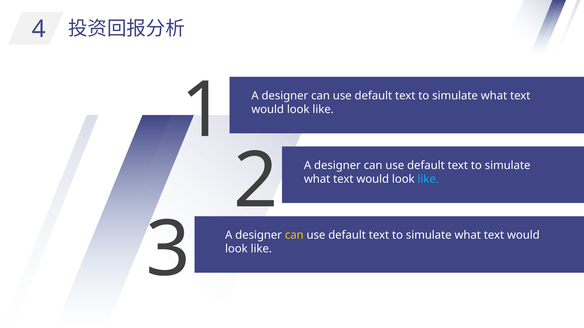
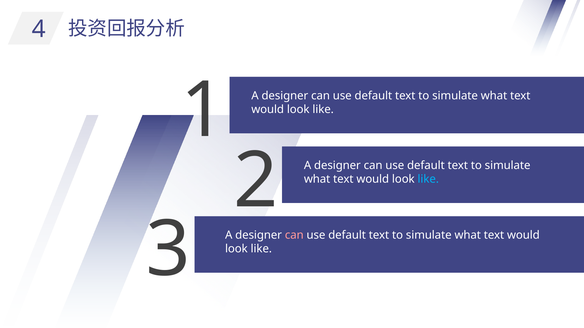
can colour: yellow -> pink (294, 235)
